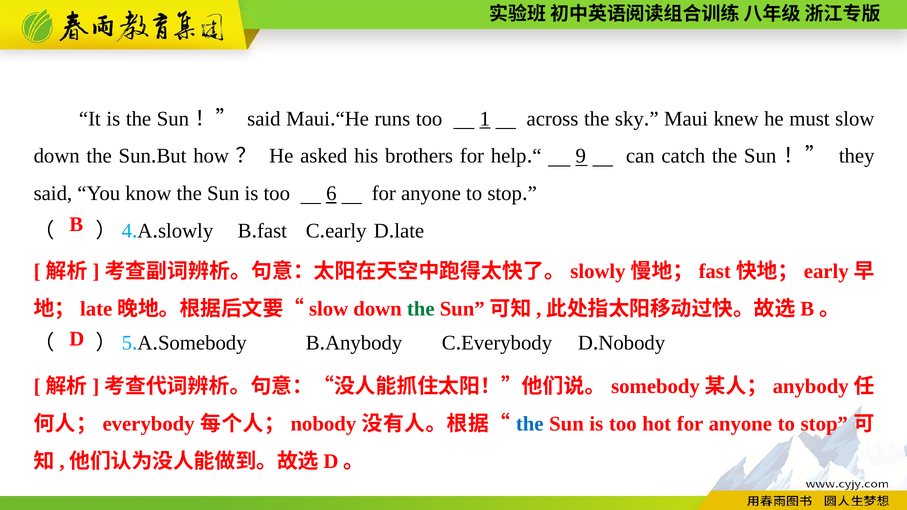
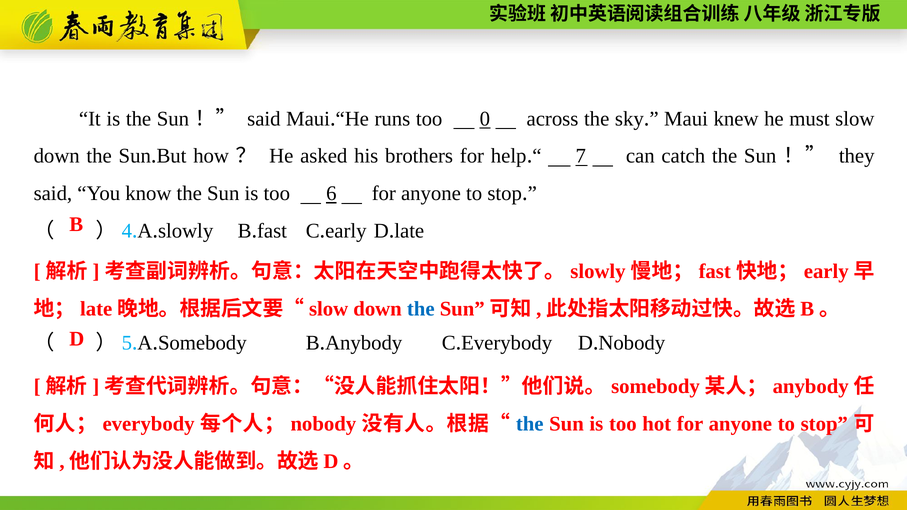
1: 1 -> 0 (485, 119)
9: 9 -> 7 (581, 156)
the colour: green -> blue (421, 309)
